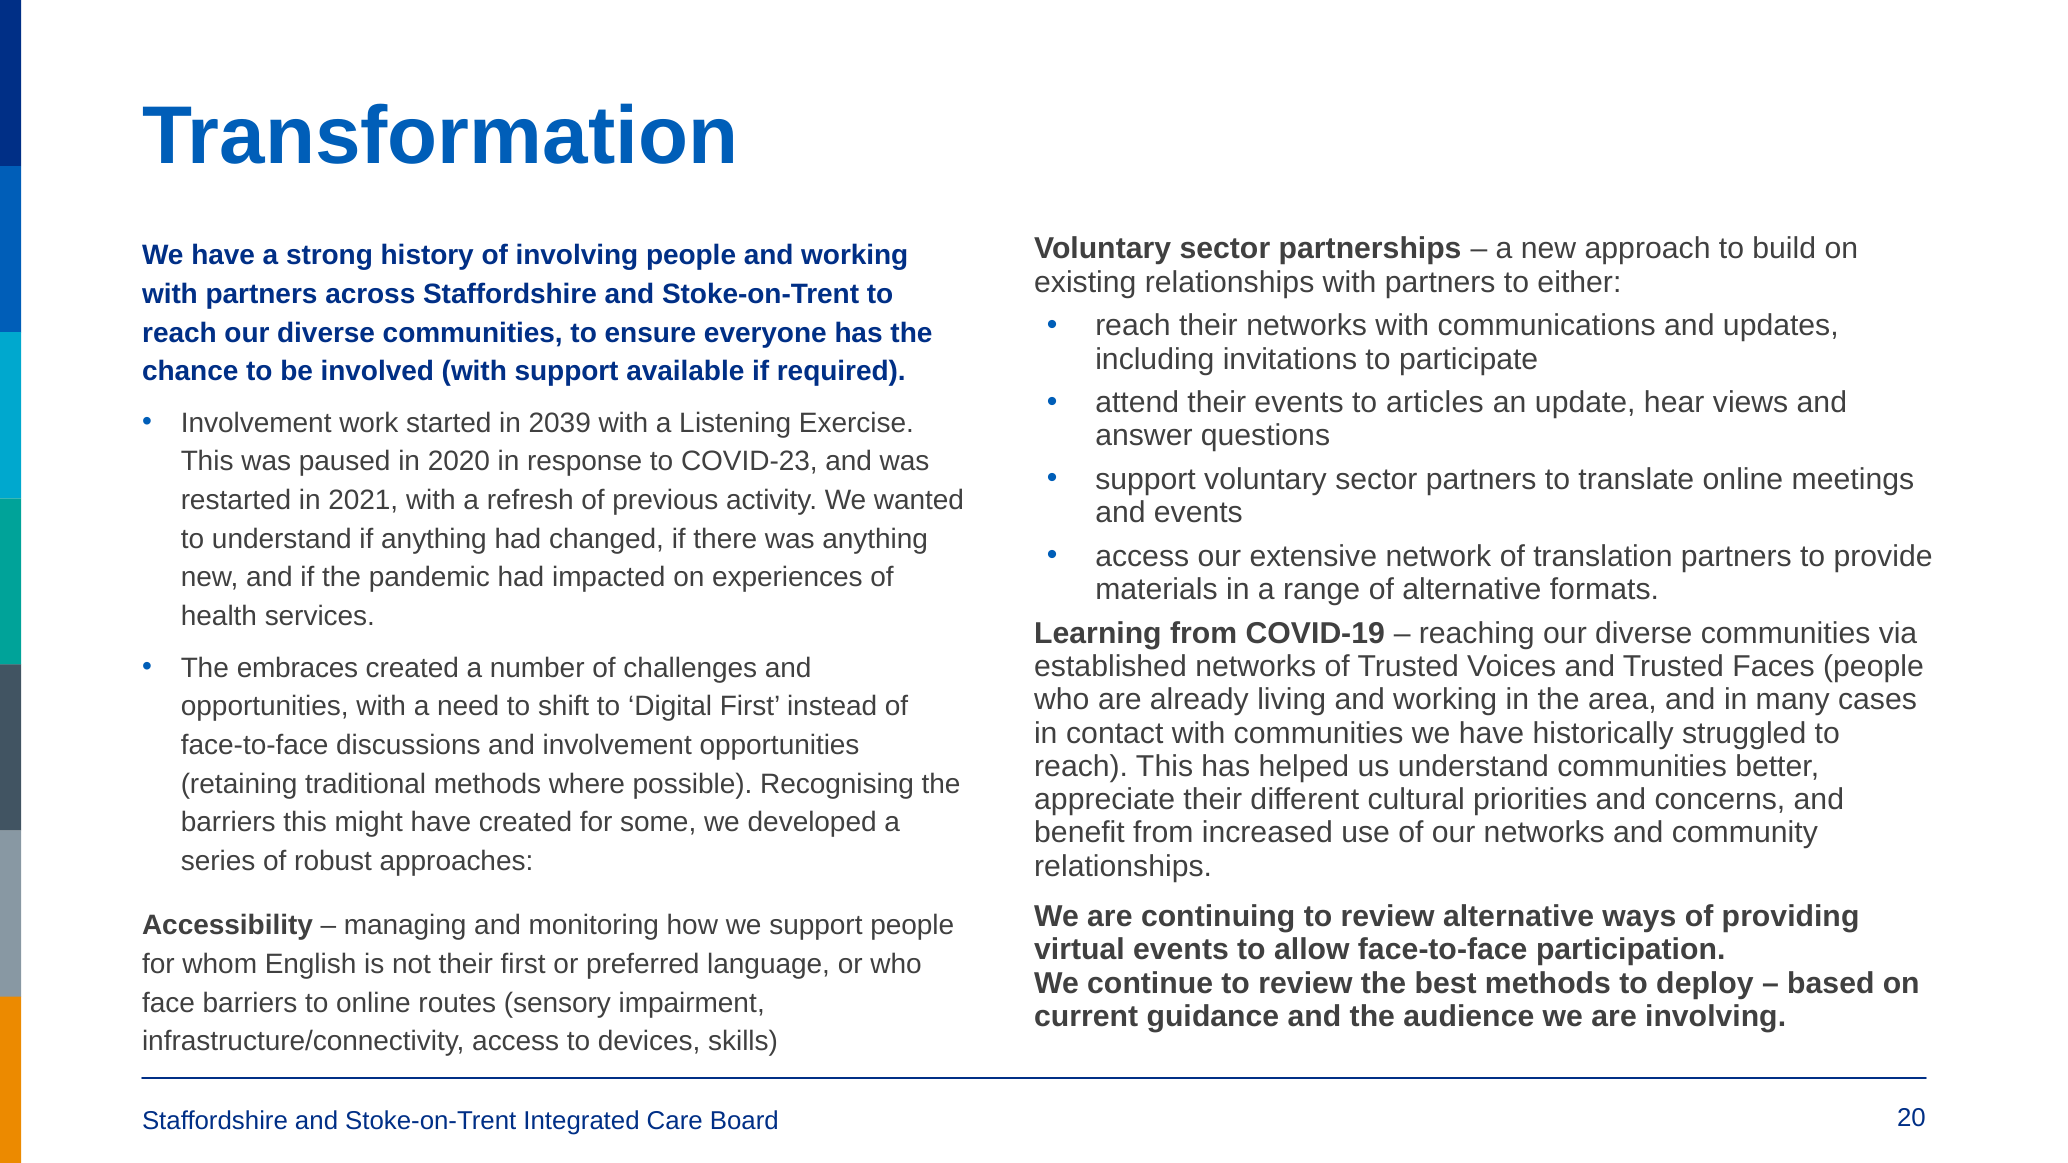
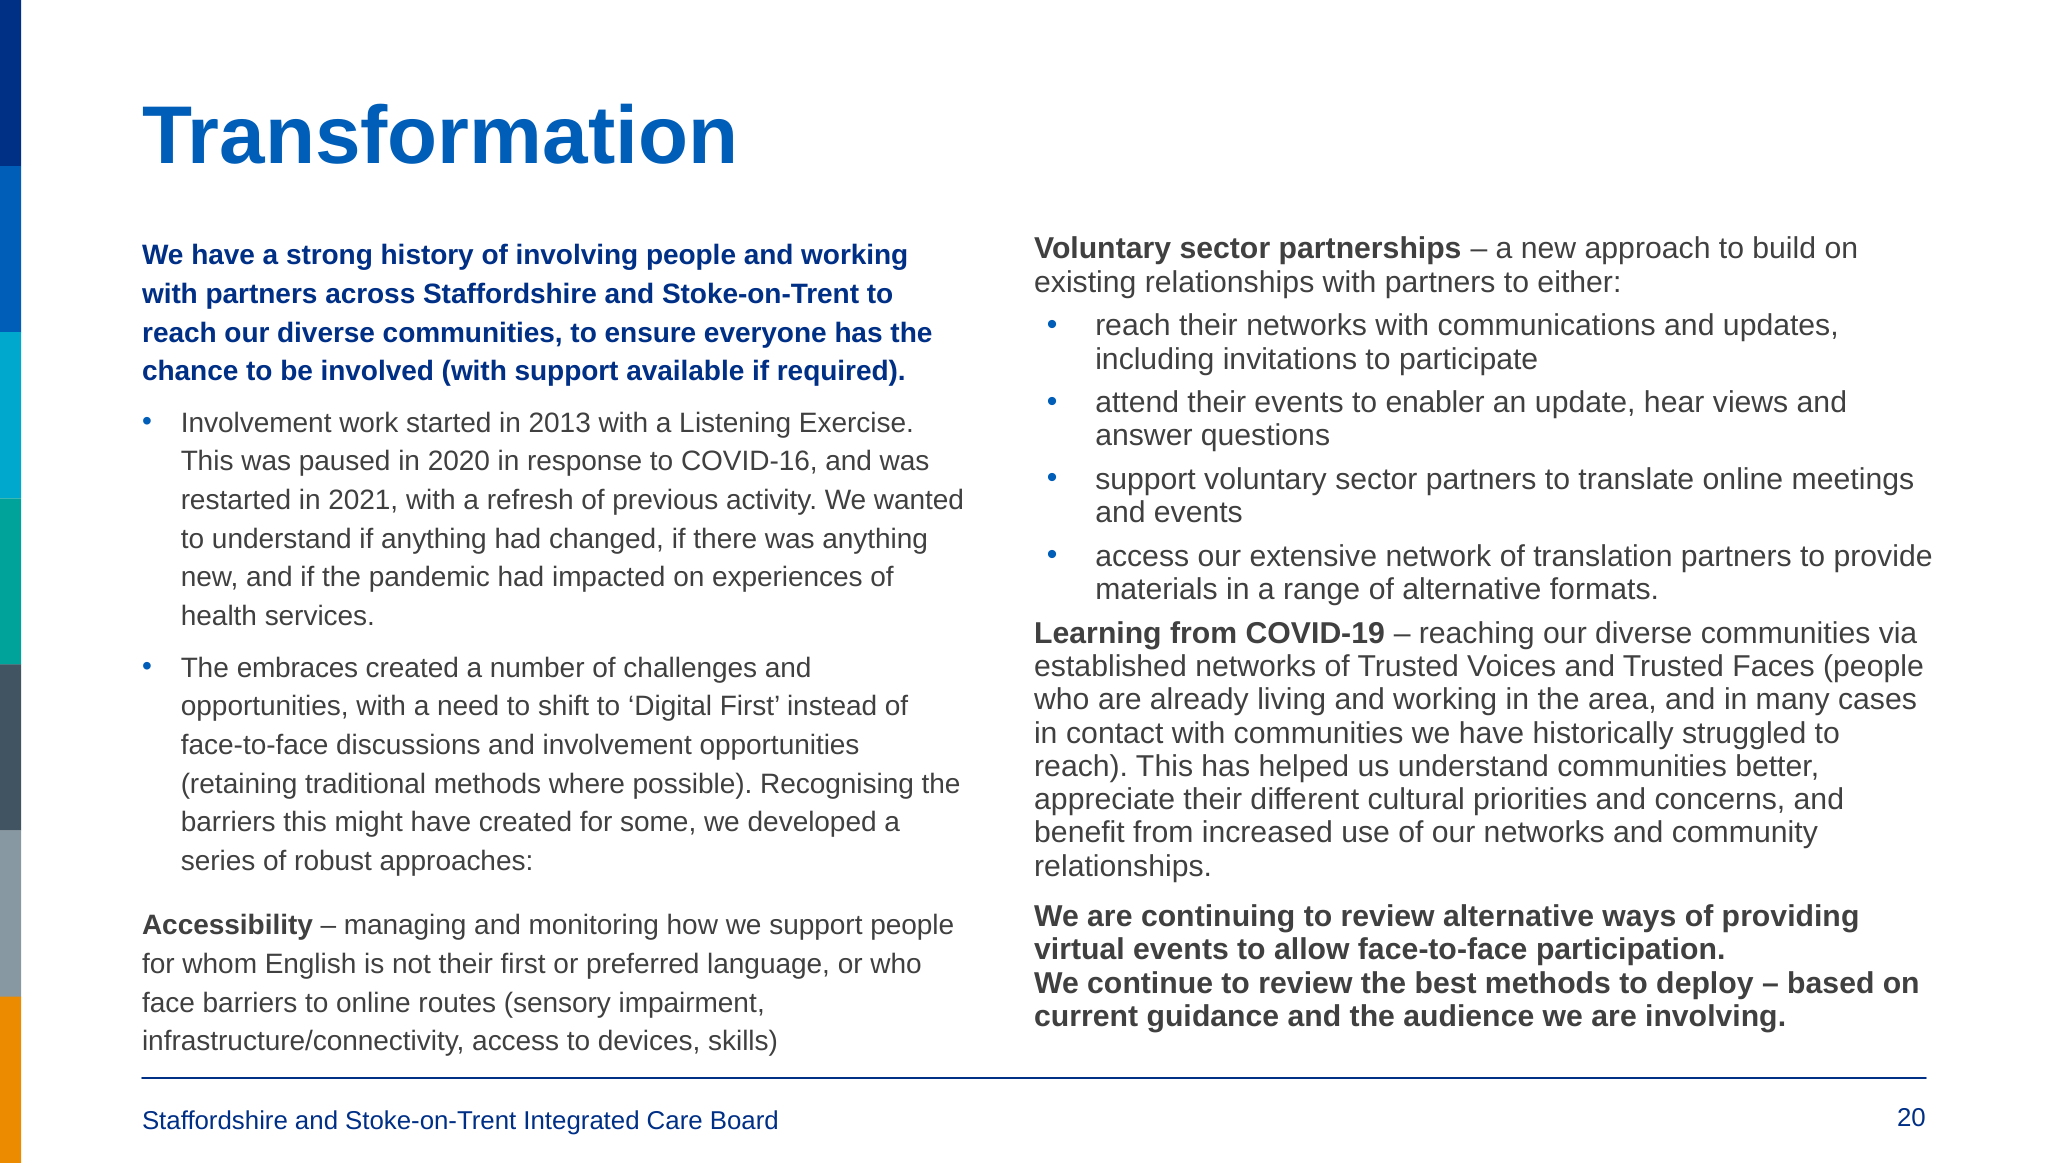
articles: articles -> enabler (1435, 403)
2039: 2039 -> 2013 (560, 423)
COVID-23: COVID-23 -> COVID-16 (749, 462)
